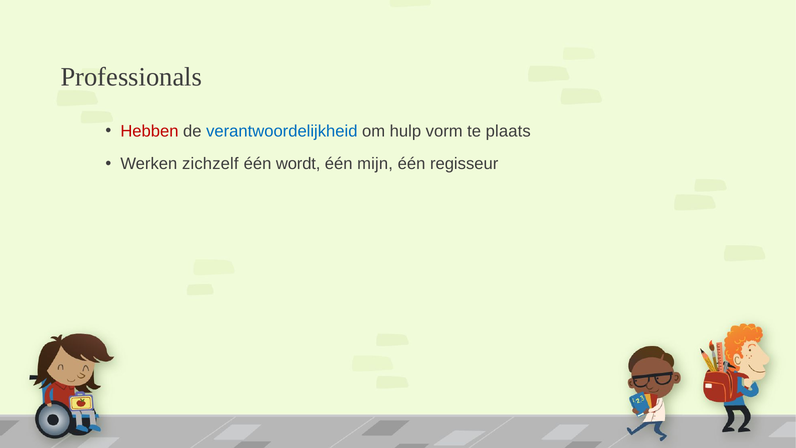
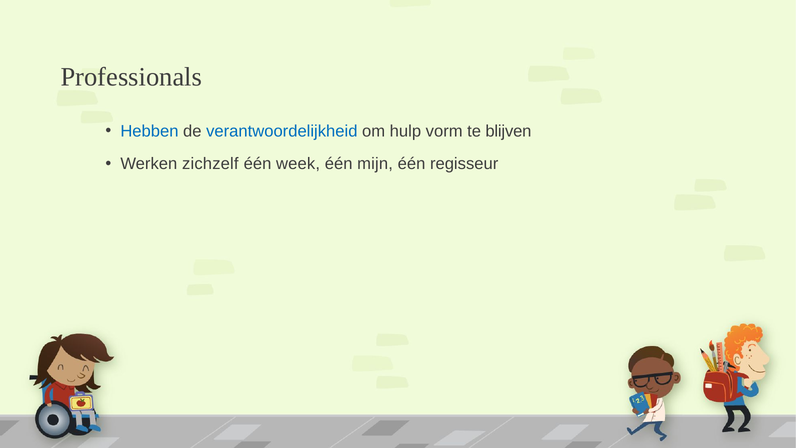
Hebben colour: red -> blue (149, 131)
plaats: plaats -> blijven (508, 131)
wordt: wordt -> week (298, 164)
